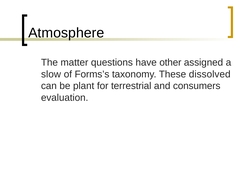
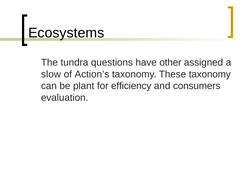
Atmosphere: Atmosphere -> Ecosystems (66, 33)
matter: matter -> tundra (74, 62)
Forms’s: Forms’s -> Action’s (92, 74)
These dissolved: dissolved -> taxonomy (210, 74)
terrestrial: terrestrial -> efficiency (131, 86)
